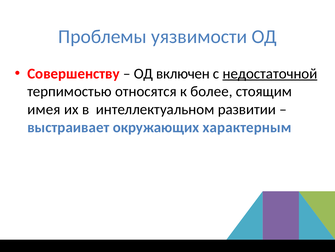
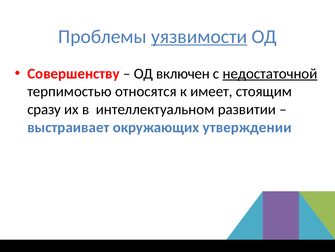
уязвимости underline: none -> present (199, 36)
более: более -> имеет (211, 91)
имея: имея -> сразу (44, 109)
характерным: характерным -> утверждении (247, 127)
